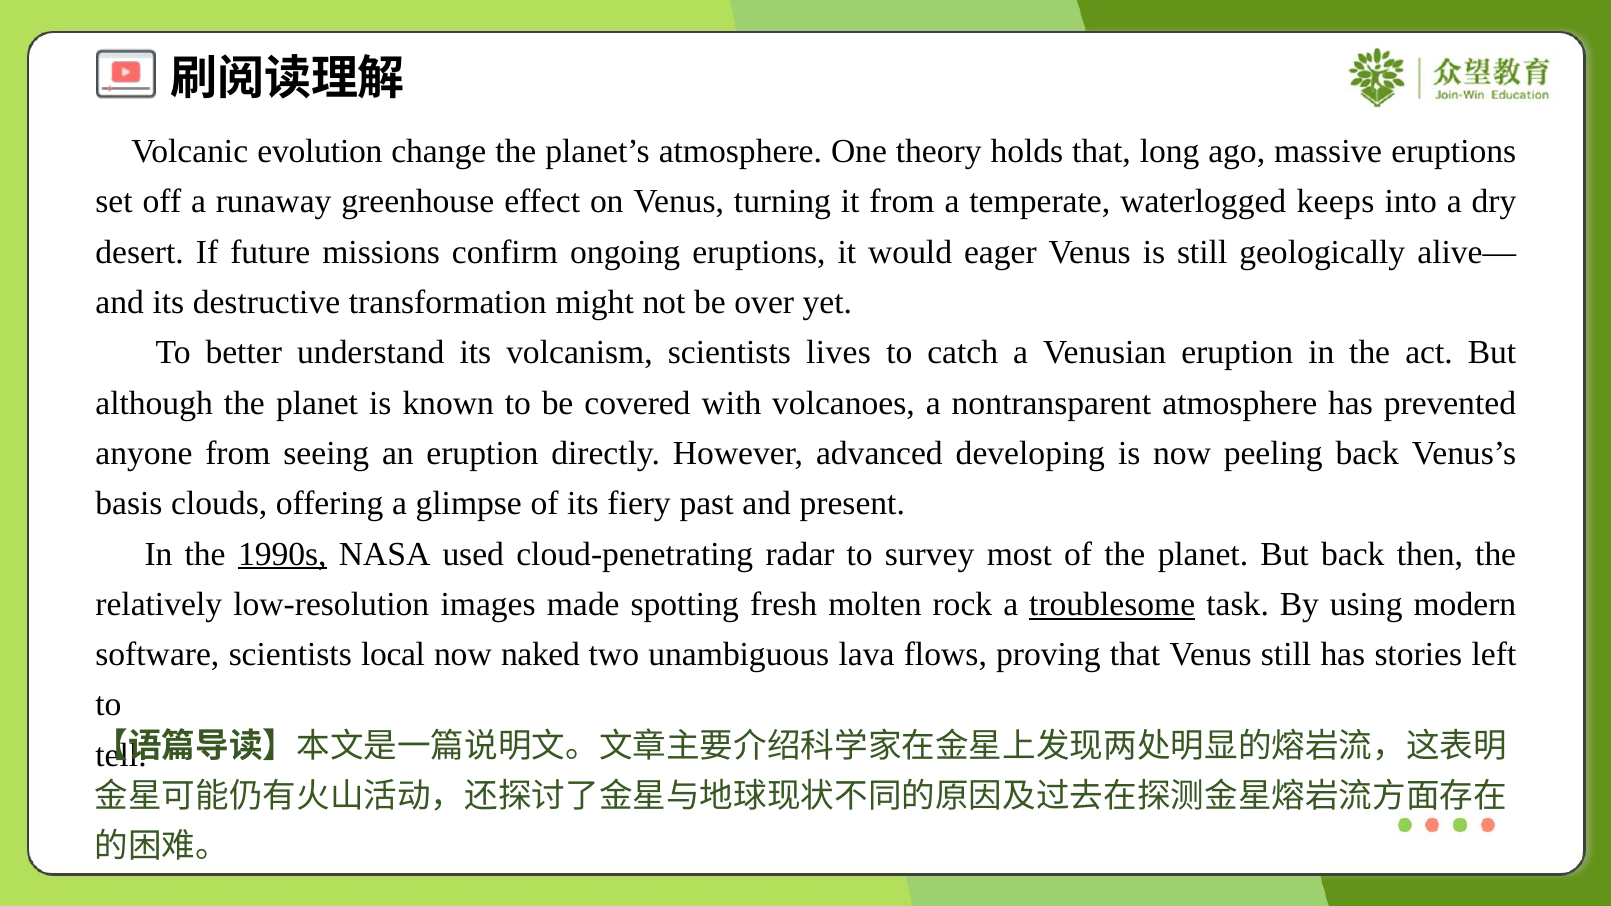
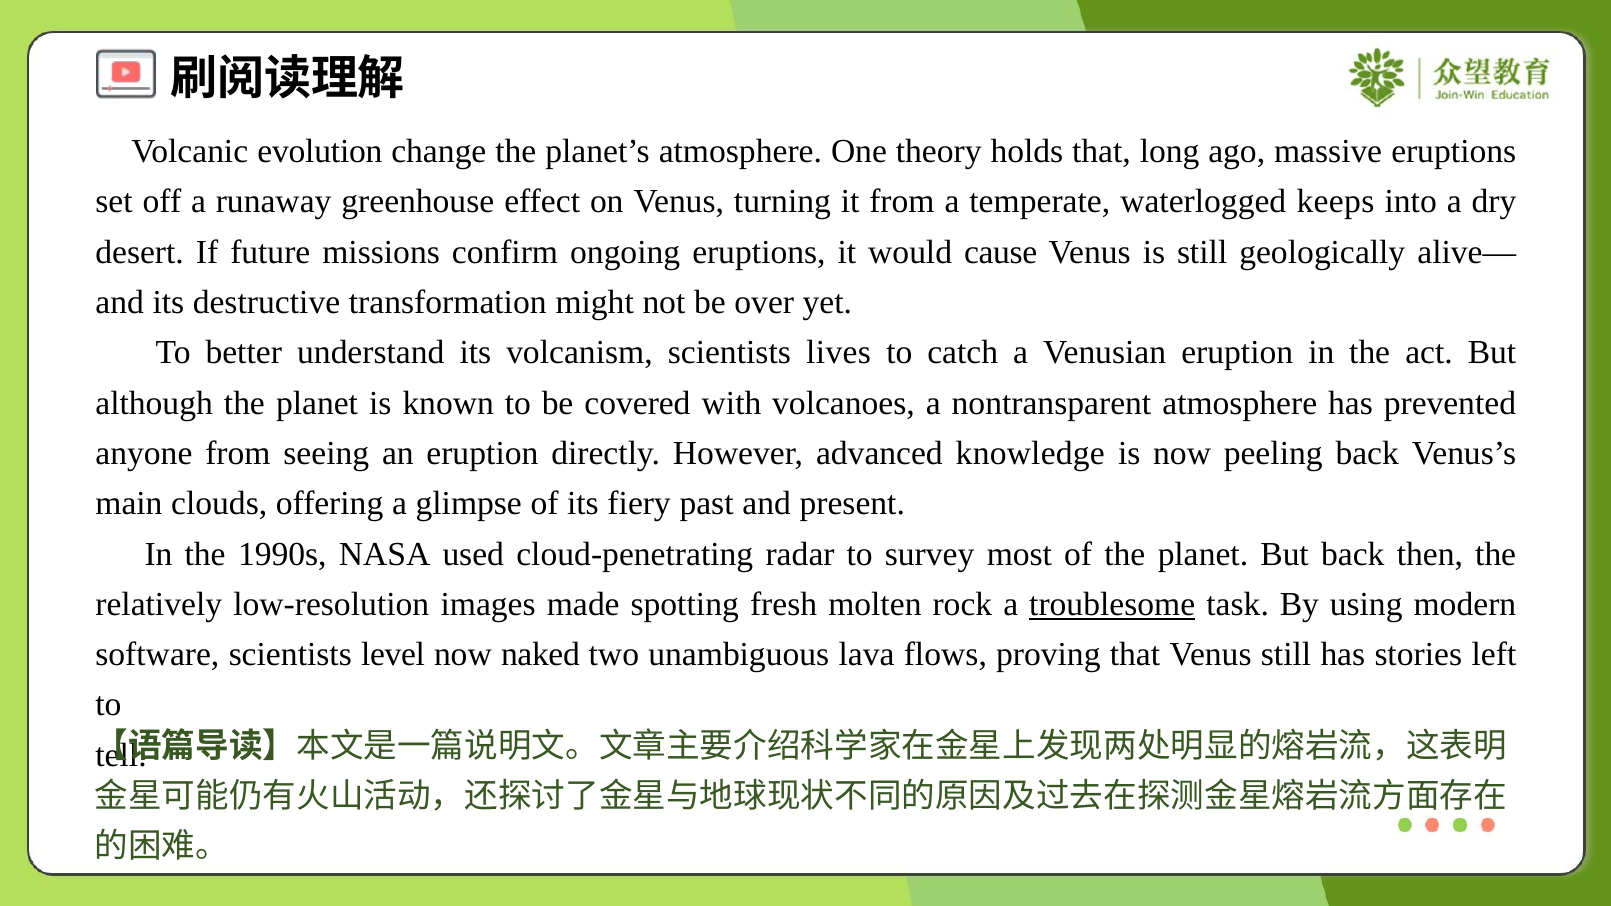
eager: eager -> cause (1001, 252)
developing: developing -> knowledge (1030, 453)
basis: basis -> main (129, 504)
1990s underline: present -> none (282, 554)
local: local -> level (393, 655)
